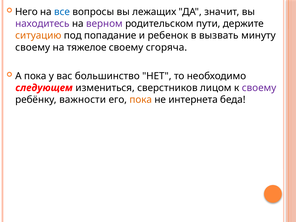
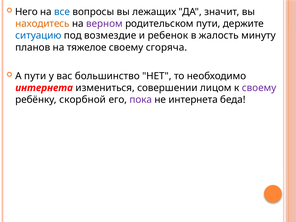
находитесь colour: purple -> orange (42, 24)
ситуацию colour: orange -> blue (38, 36)
попадание: попадание -> возмездие (110, 36)
вызвать: вызвать -> жалость (219, 36)
своему: своему -> планов (33, 47)
А пока: пока -> пути (35, 76)
следующем: следующем -> интернета (44, 88)
сверстников: сверстников -> совершении (167, 88)
важности: важности -> скорбной (83, 100)
пока colour: orange -> purple (141, 100)
